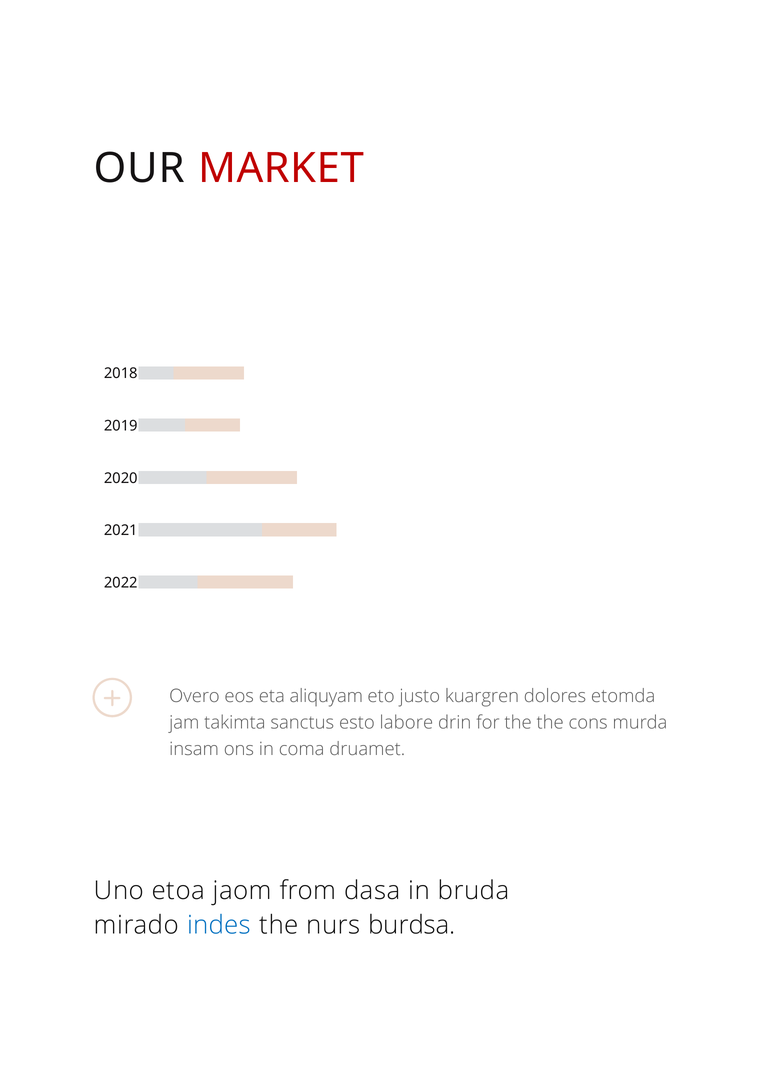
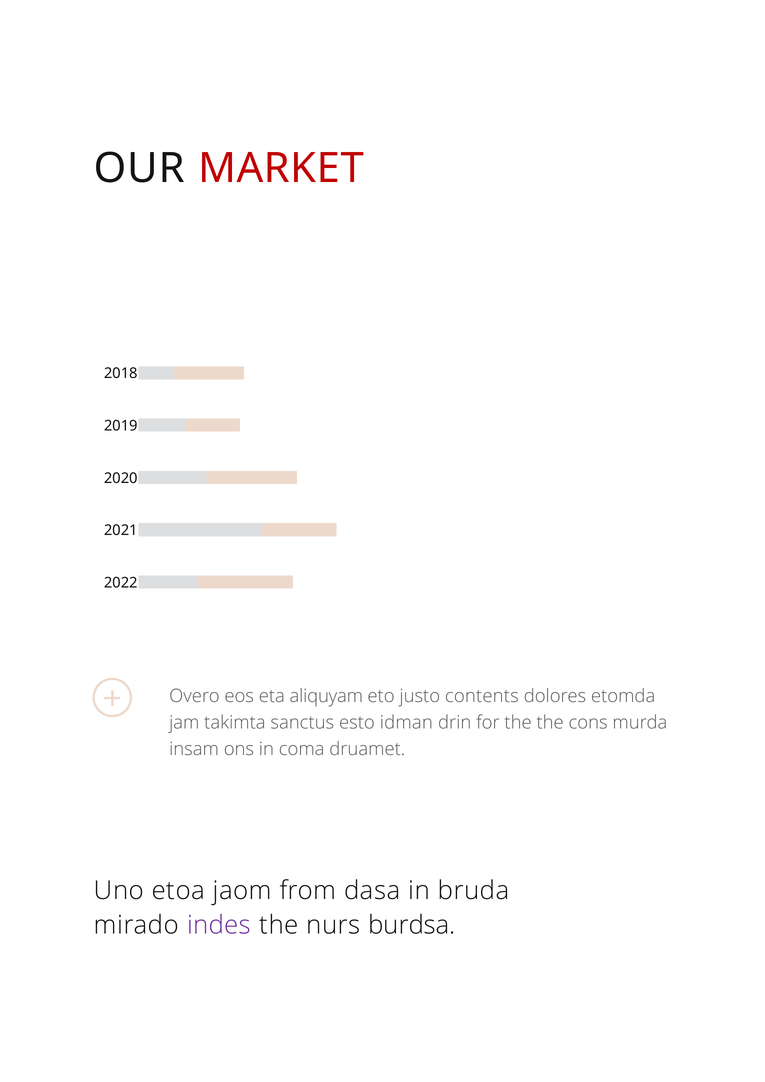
kuargren: kuargren -> contents (482, 696)
labore: labore -> idman (406, 723)
indes colour: blue -> purple (219, 925)
